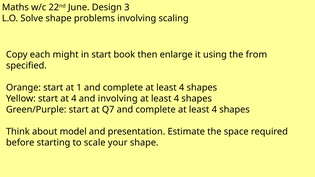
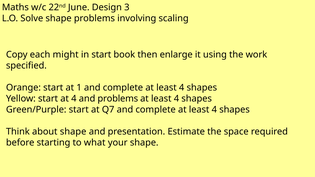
from: from -> work (256, 55)
and involving: involving -> problems (118, 99)
about model: model -> shape (73, 132)
scale: scale -> what (95, 143)
